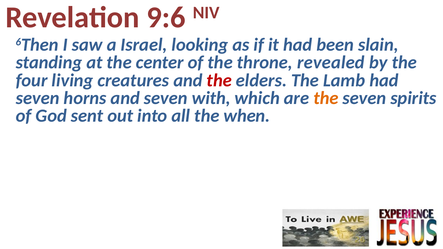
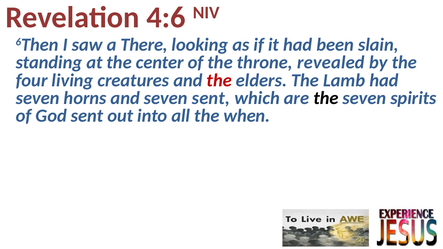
9:6: 9:6 -> 4:6 (166, 18)
Israel: Israel -> There (144, 45)
seven with: with -> sent (211, 98)
the colour: orange -> black (326, 98)
